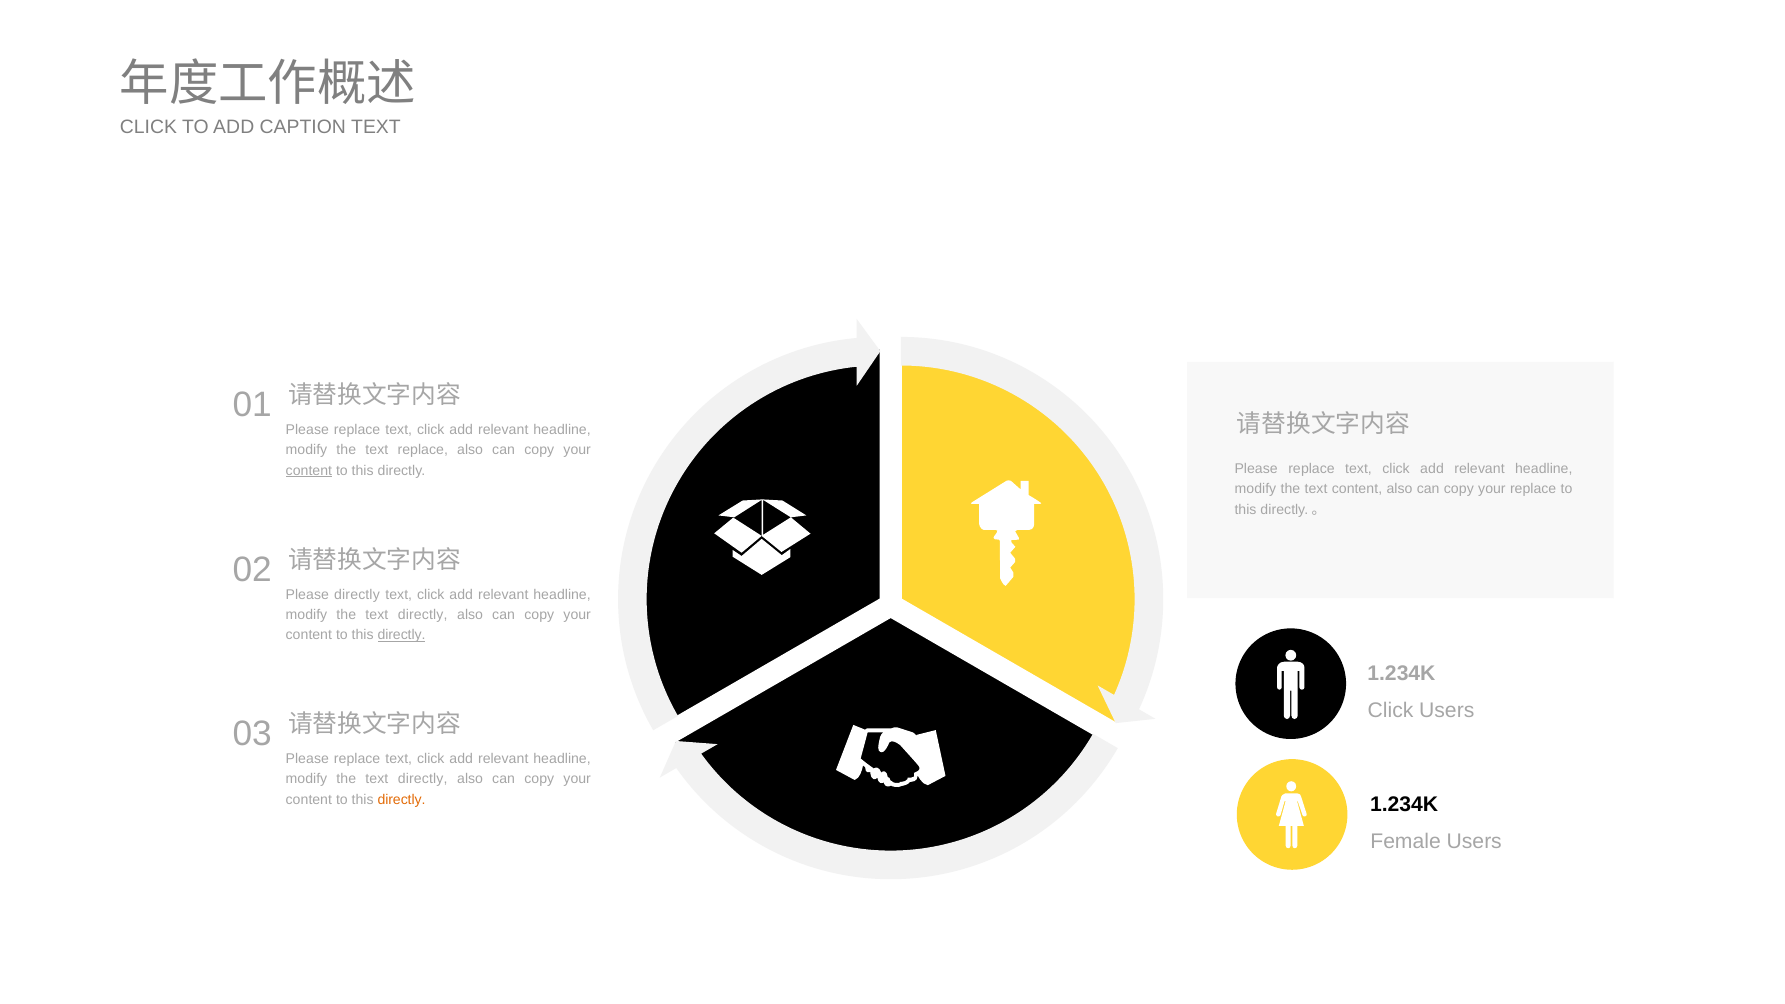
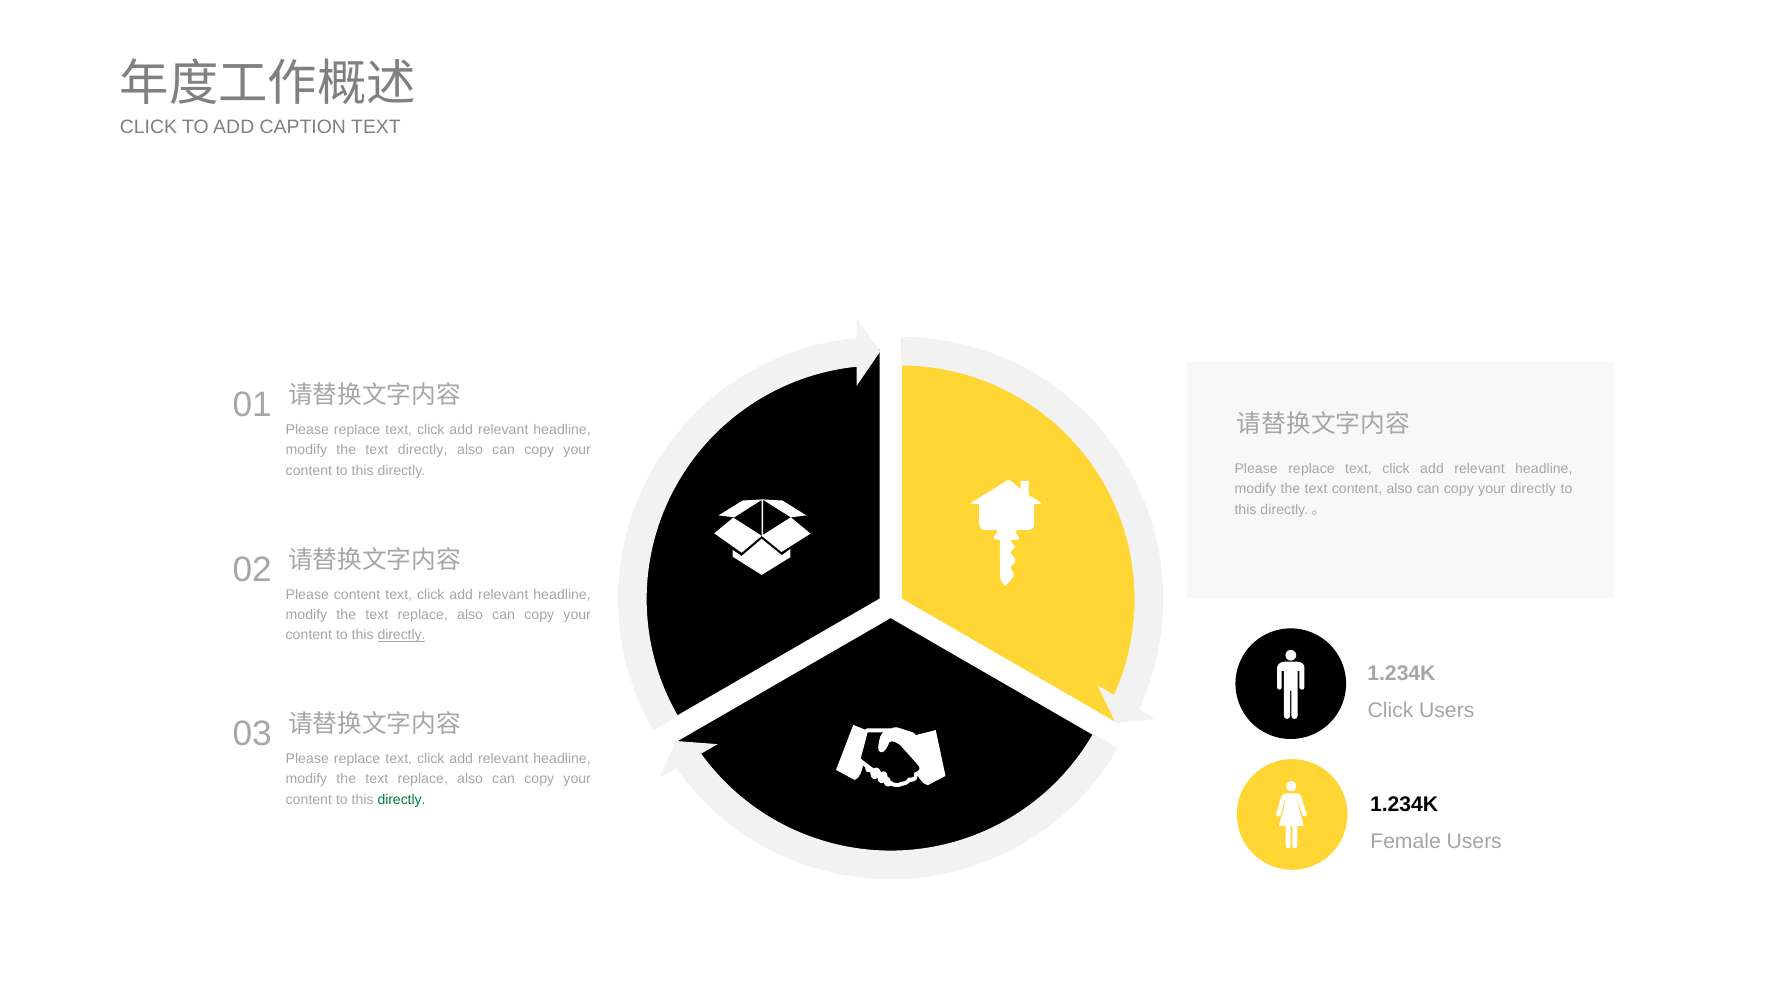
text replace: replace -> directly (423, 450)
content underline: present -> none (309, 470)
your replace: replace -> directly (1533, 489)
Please directly: directly -> content (357, 595)
directly: directly -> replace (423, 615)
directly: directly -> replace (423, 779)
directly colour: orange -> green (402, 800)
